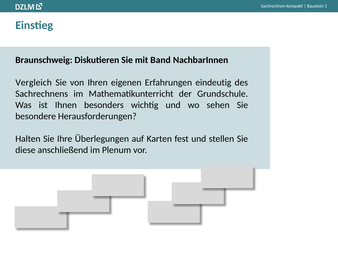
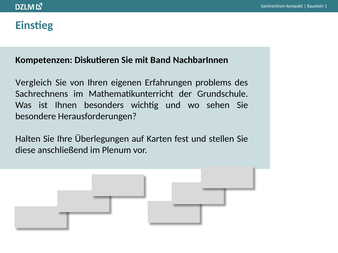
Braunschweig: Braunschweig -> Kompetenzen (44, 60)
eindeutig: eindeutig -> problems (213, 83)
